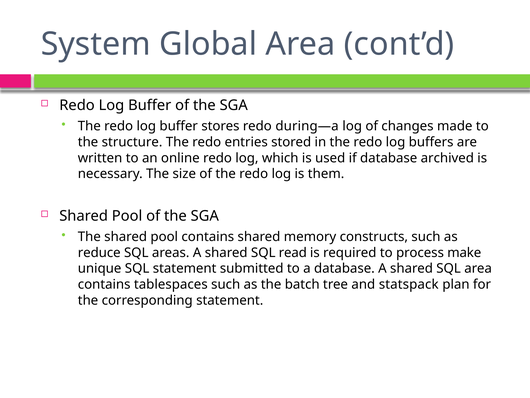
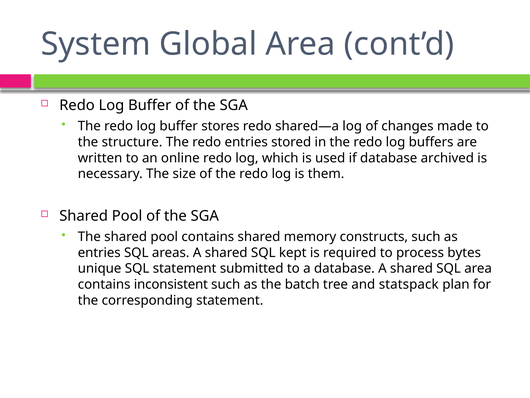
during—a: during—a -> shared—a (307, 126)
reduce: reduce -> entries (99, 252)
read: read -> kept (293, 252)
make: make -> bytes (464, 252)
tablespaces: tablespaces -> inconsistent (171, 284)
